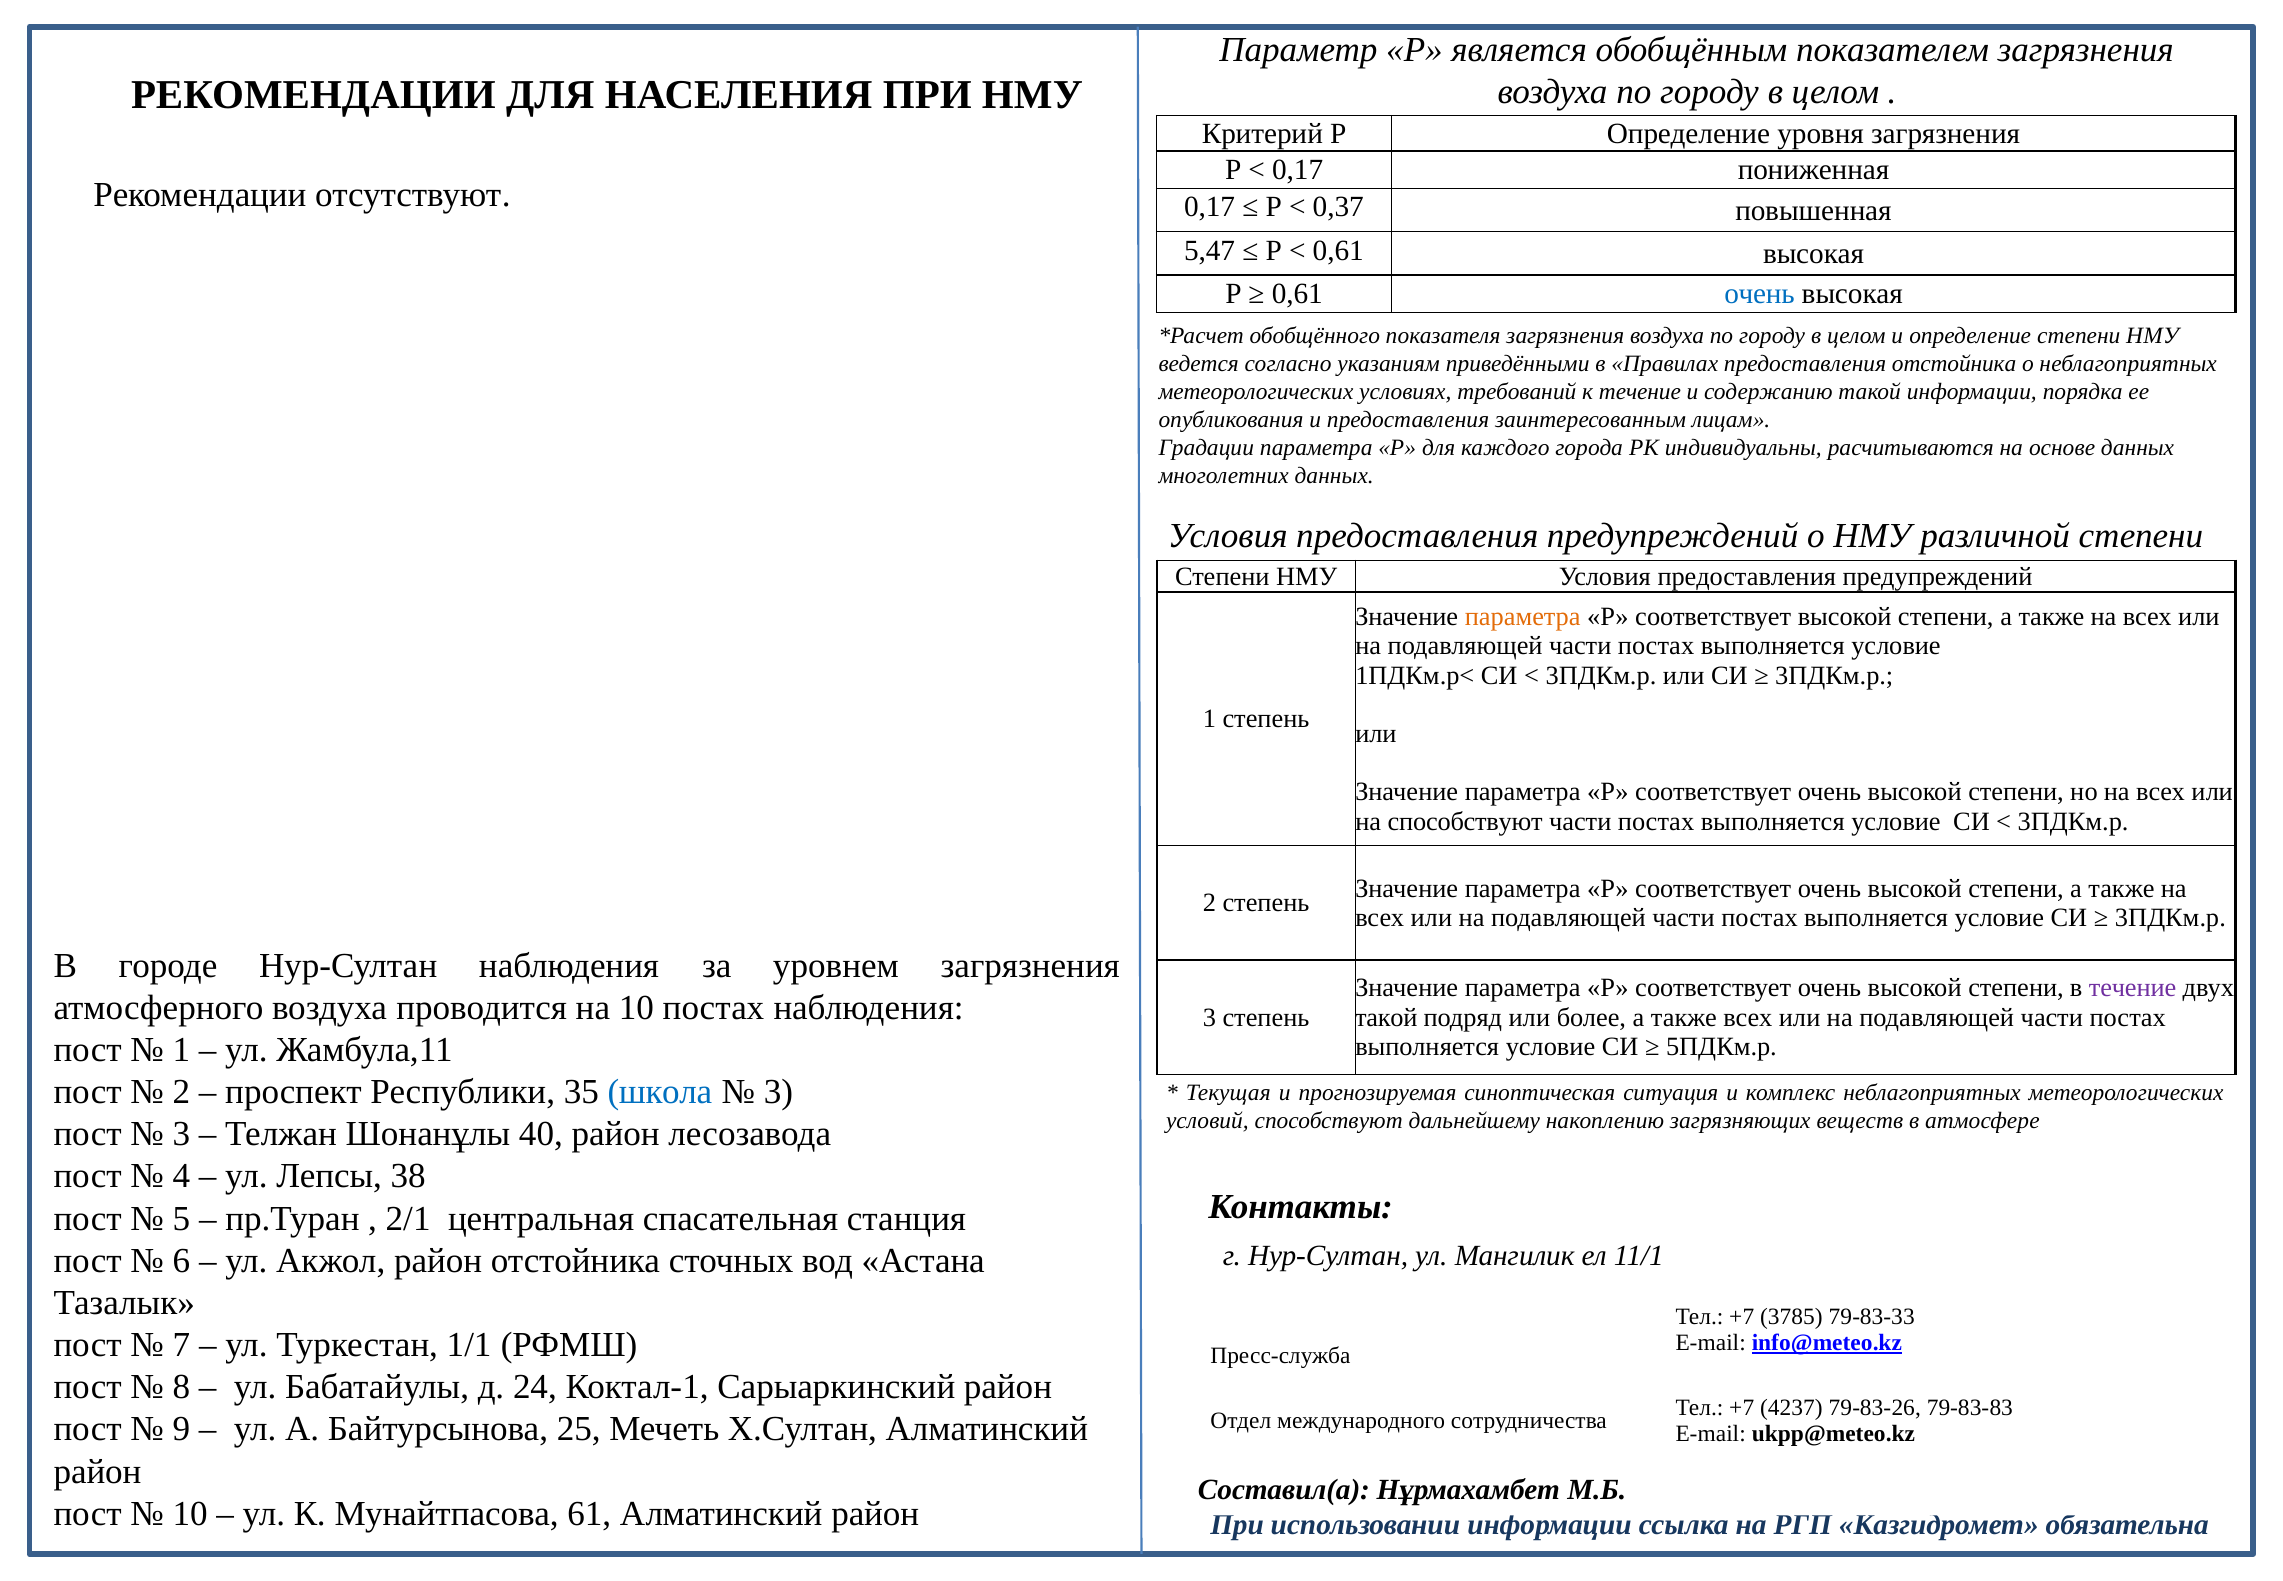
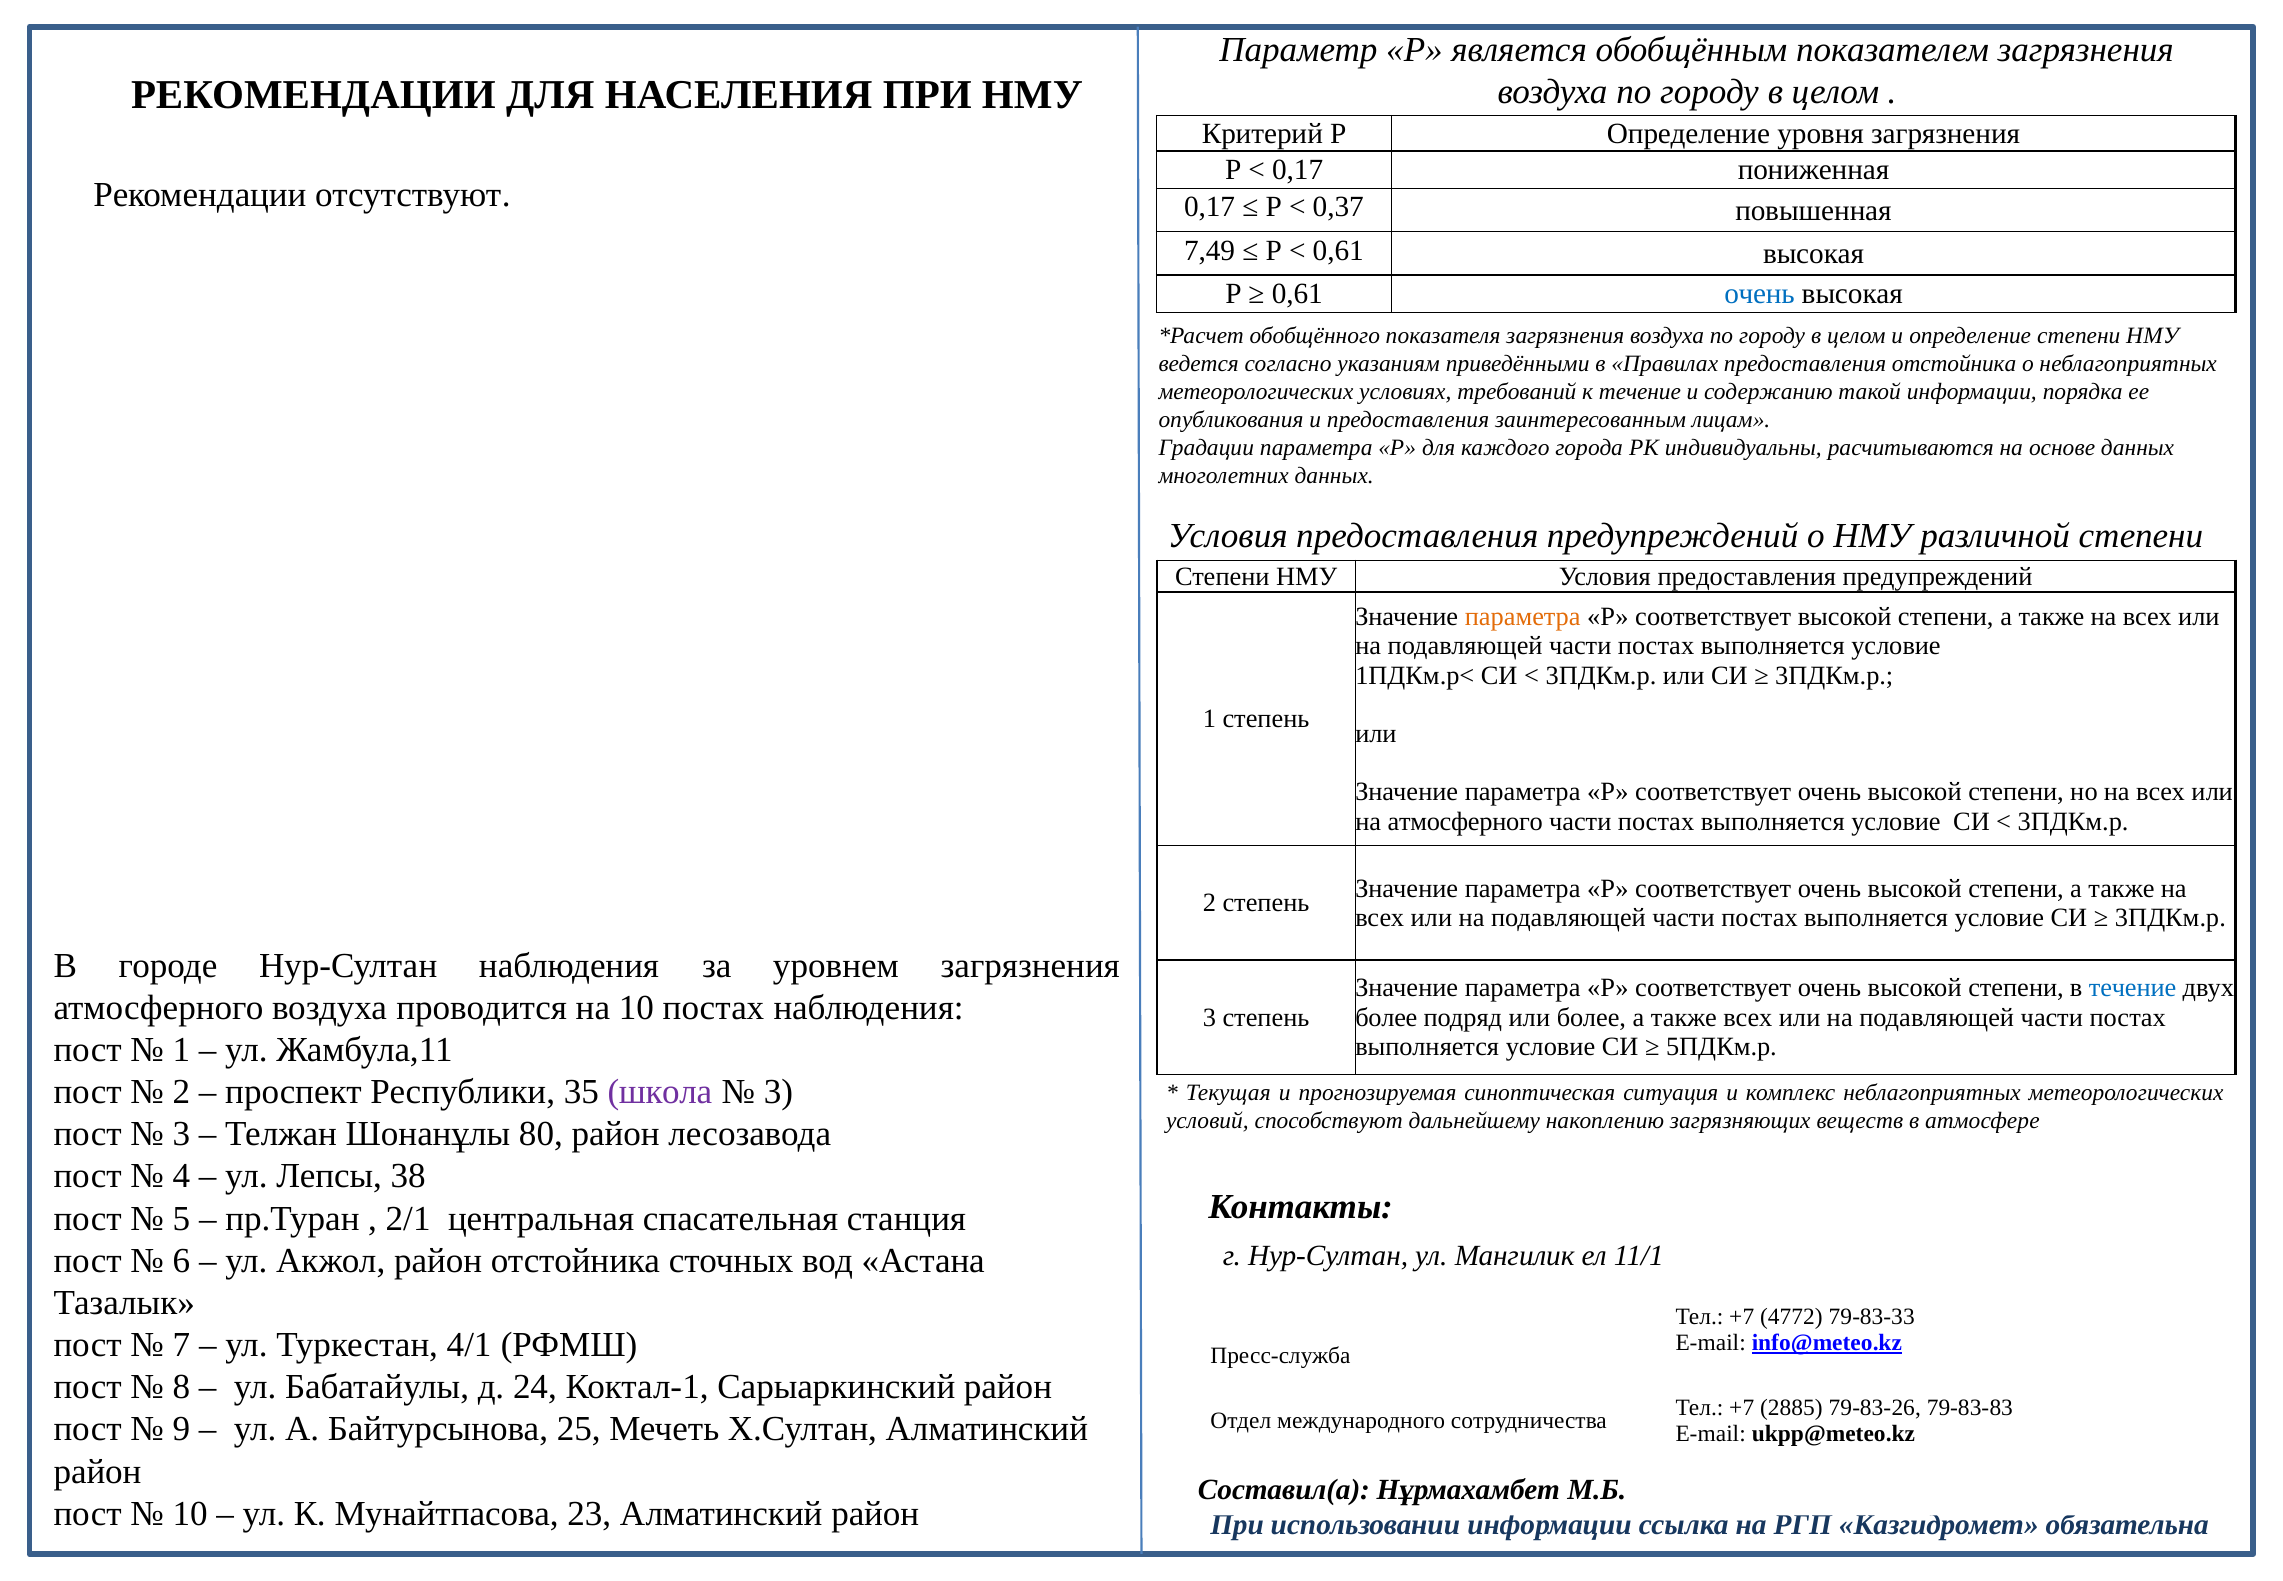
5,47: 5,47 -> 7,49 (1210, 250)
на способствуют: способствуют -> атмосферного (1465, 821)
течение colour: purple -> blue (2133, 988)
такой: такой -> более (1386, 1017)
школа colour: blue -> purple (660, 1092)
40: 40 -> 80 (541, 1134)
3785: 3785 -> 4772 (1791, 1316)
1/1: 1/1 -> 4/1 (469, 1345)
4237: 4237 -> 2885 (1791, 1408)
61: 61 -> 23 (589, 1513)
